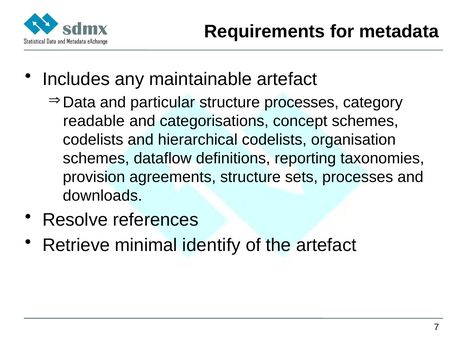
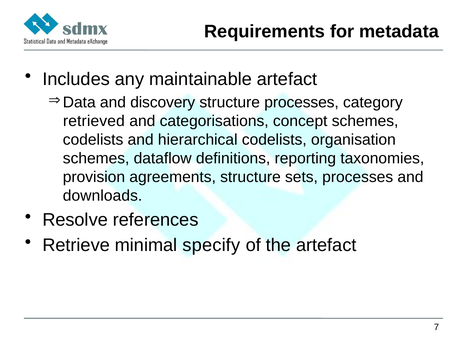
particular: particular -> discovery (163, 102)
readable: readable -> retrieved (94, 121)
identify: identify -> specify (211, 245)
